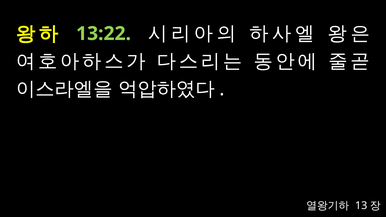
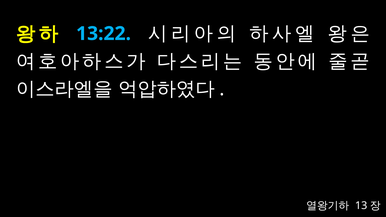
13:22 colour: light green -> light blue (104, 34)
